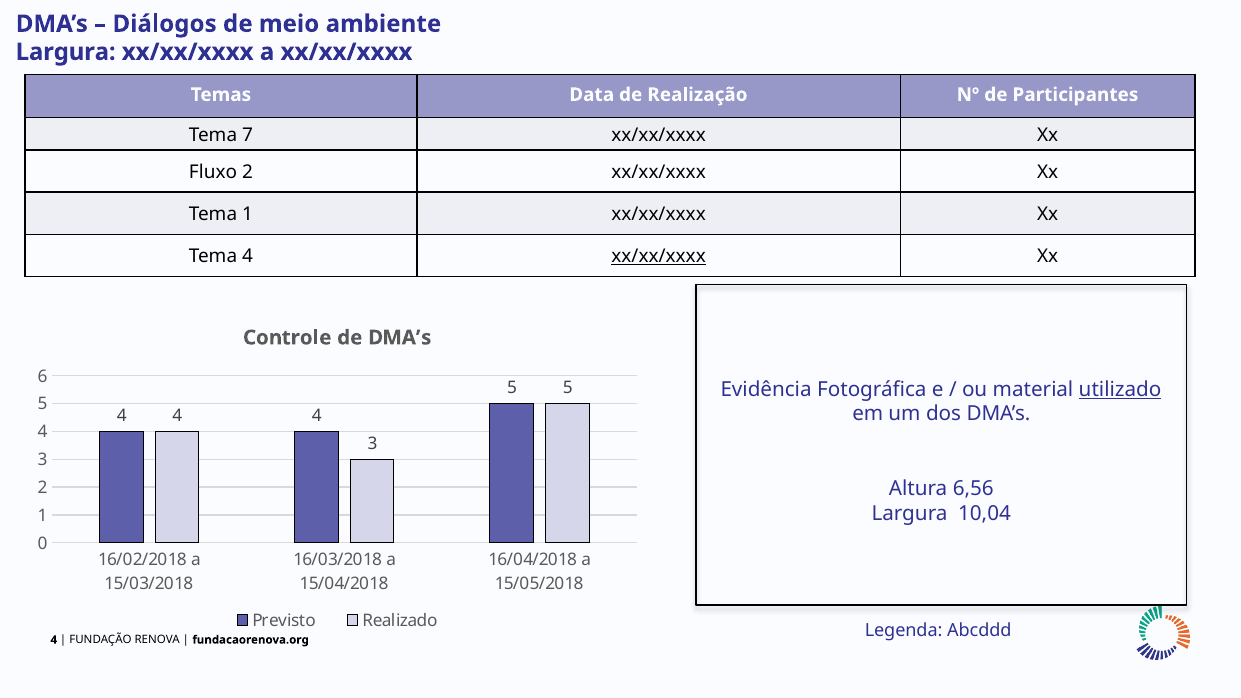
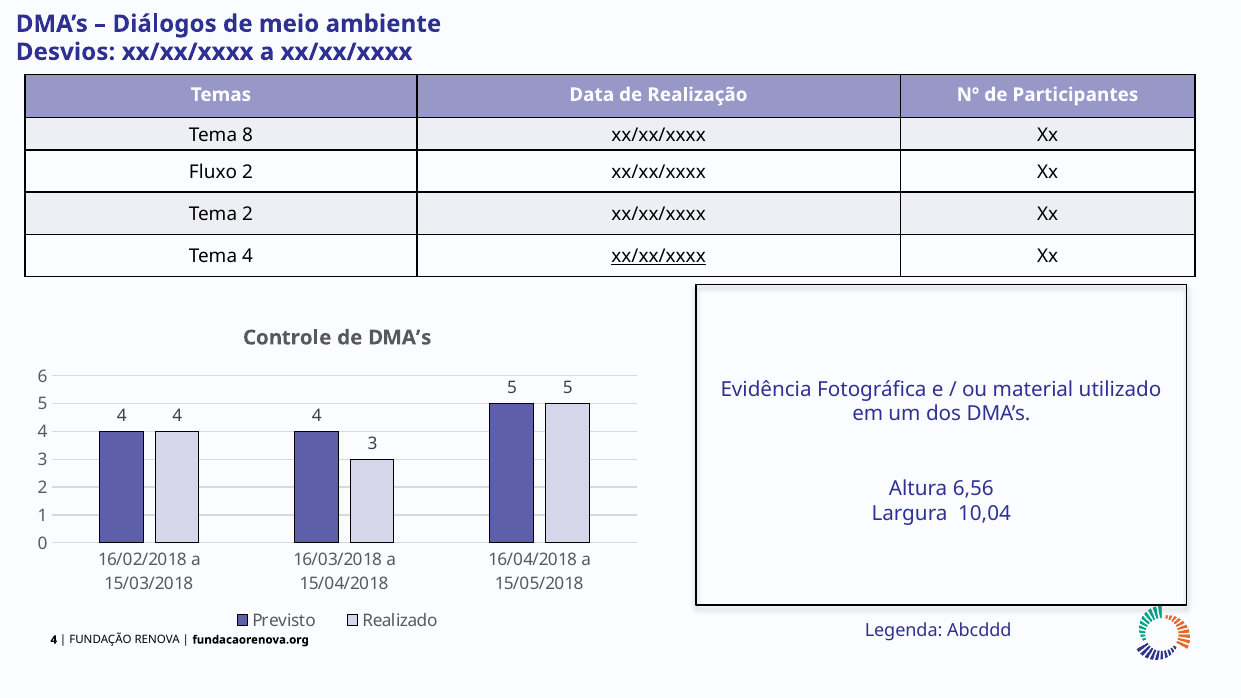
Largura: Largura -> Desvios (65, 52)
7: 7 -> 8 (248, 135)
Tema 1: 1 -> 2 (248, 214)
utilizado underline: present -> none (1120, 389)
